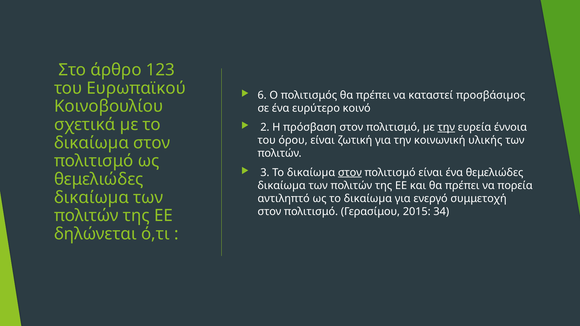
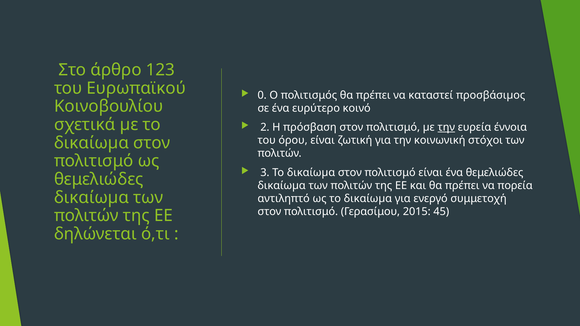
6: 6 -> 0 (262, 95)
υλικής: υλικής -> στόχοι (485, 140)
στον underline: present -> none (350, 173)
34: 34 -> 45 (441, 212)
